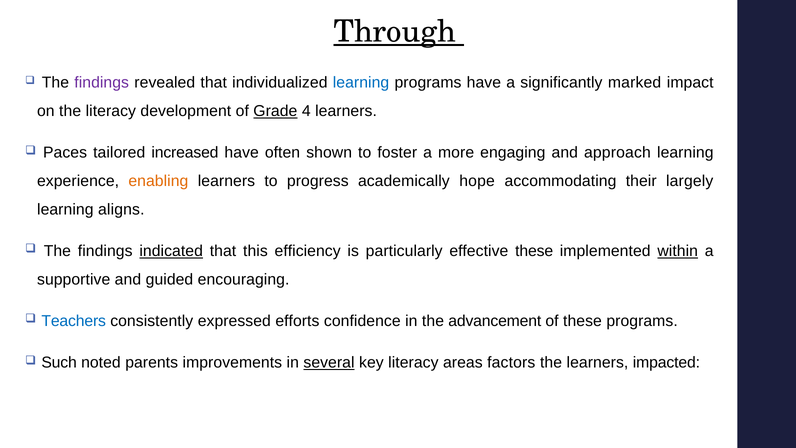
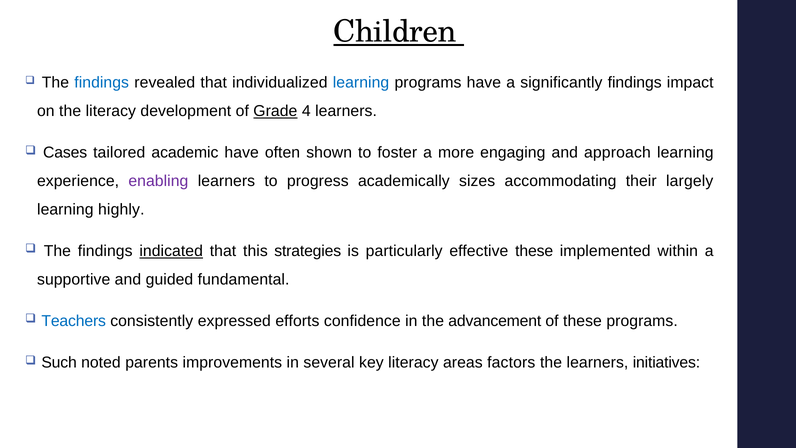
Through: Through -> Children (395, 31)
findings colour: purple -> blue (102, 83)
significantly marked: marked -> findings (635, 83)
Paces: Paces -> Cases (65, 153)
increased: increased -> academic (185, 153)
enabling colour: orange -> purple (158, 181)
hope: hope -> sizes (477, 181)
aligns: aligns -> highly (121, 209)
efficiency: efficiency -> strategies (308, 251)
within underline: present -> none (678, 251)
encouraging: encouraging -> fundamental (244, 279)
several underline: present -> none (329, 363)
impacted: impacted -> initiatives (666, 363)
